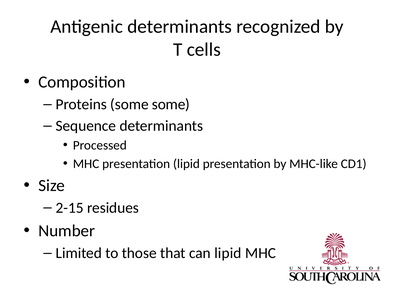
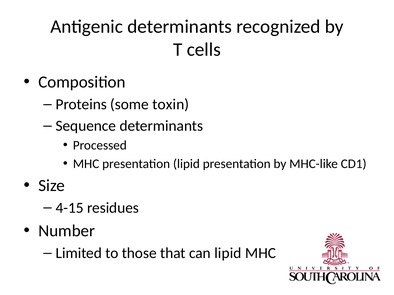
some some: some -> toxin (171, 105)
2-15: 2-15 -> 4-15 (70, 208)
